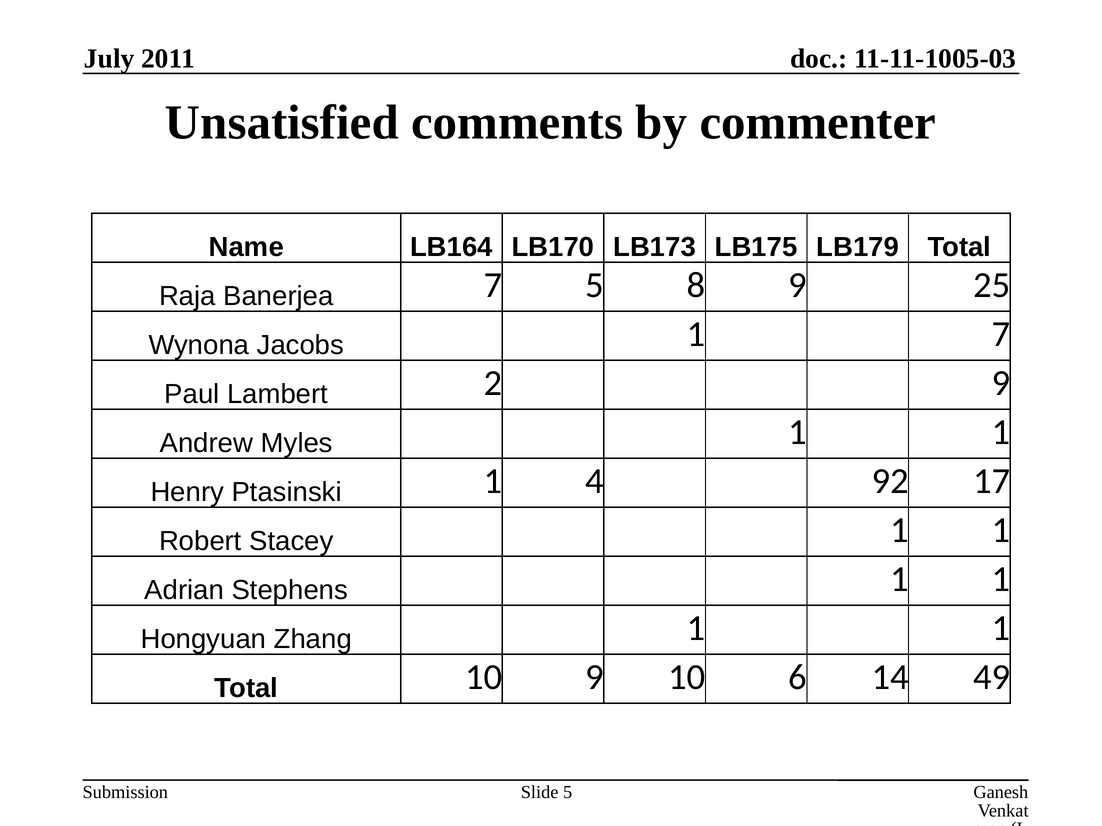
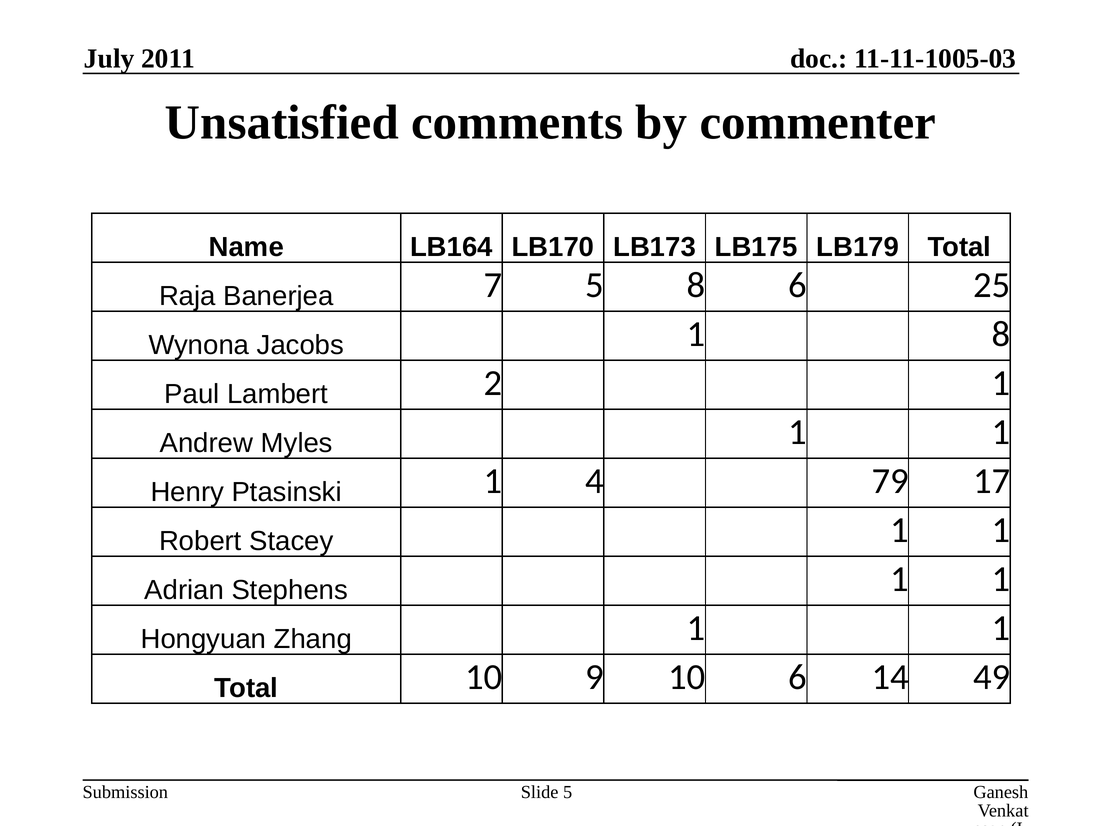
8 9: 9 -> 6 (798, 285)
1 7: 7 -> 8 (1001, 334)
2 9: 9 -> 1 (1001, 383)
92: 92 -> 79 (890, 481)
